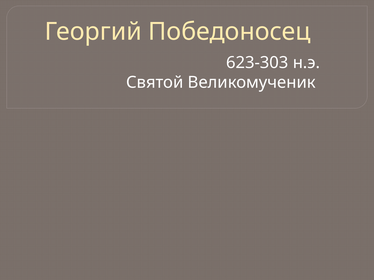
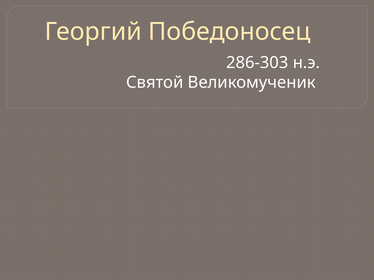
623-303: 623-303 -> 286-303 (257, 63)
